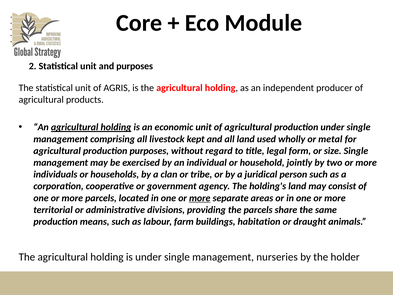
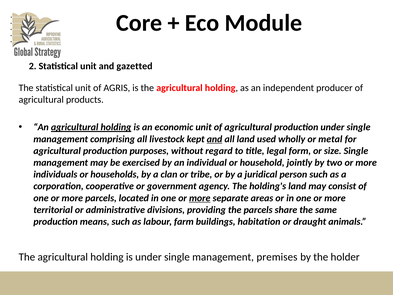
and purposes: purposes -> gazetted (134, 66)
and underline: none -> present (215, 139)
nurseries: nurseries -> premises (277, 257)
